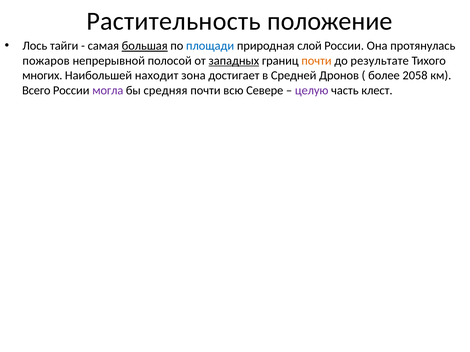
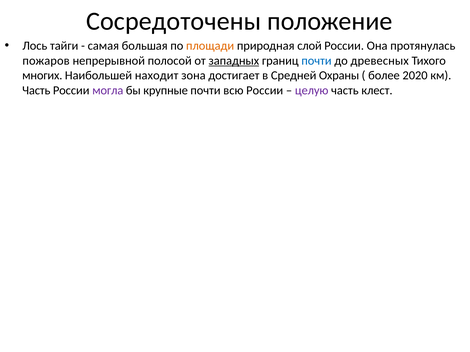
Растительность: Растительность -> Сосредоточены (174, 21)
большая underline: present -> none (145, 46)
площади colour: blue -> orange (210, 46)
почти colour: orange -> blue (316, 61)
результате: результате -> древесных (380, 61)
Дронов: Дронов -> Охраны (339, 76)
2058: 2058 -> 2020 (415, 76)
Всего: Всего -> Часть (36, 91)
средняя: средняя -> крупные (166, 91)
всю Севере: Севере -> России (265, 91)
